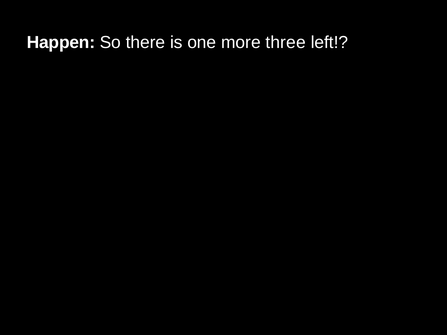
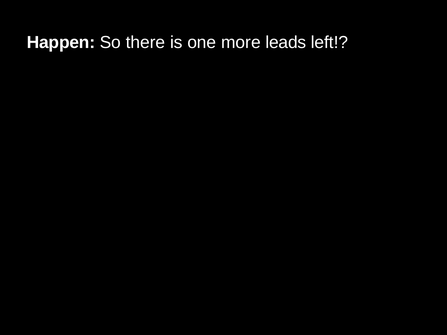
three: three -> leads (286, 43)
